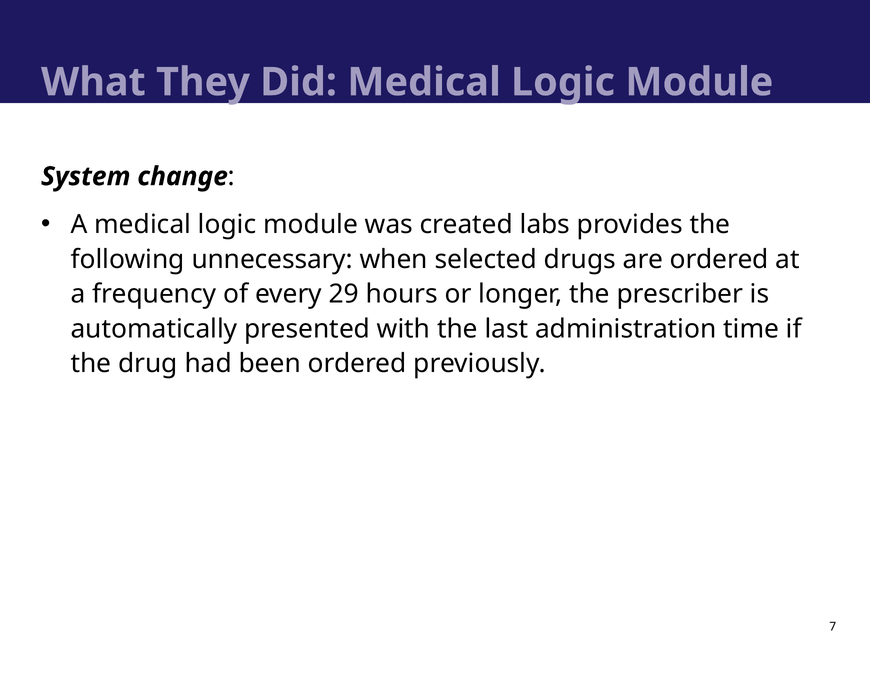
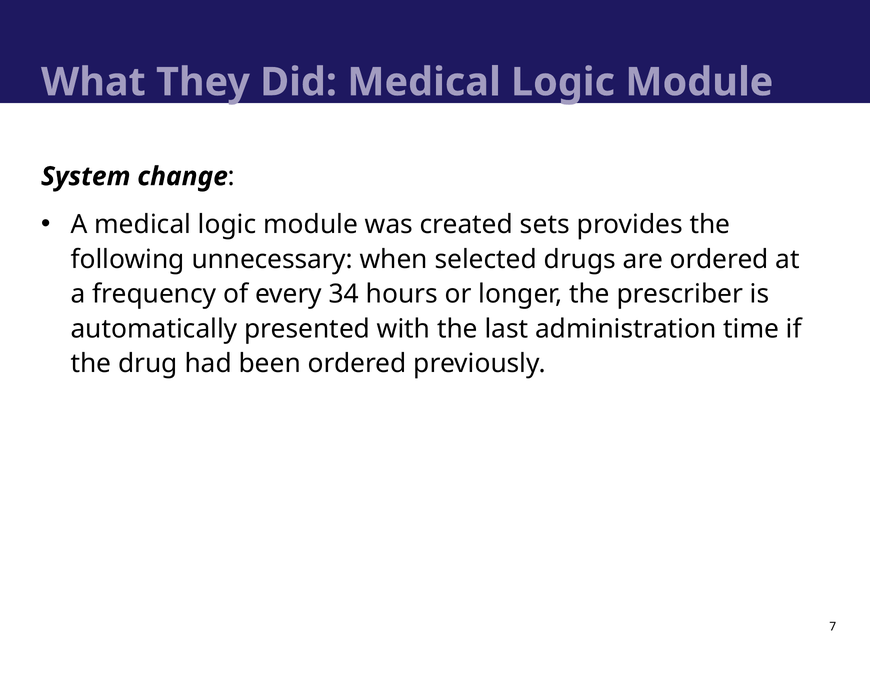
labs: labs -> sets (545, 224)
29: 29 -> 34 (344, 294)
